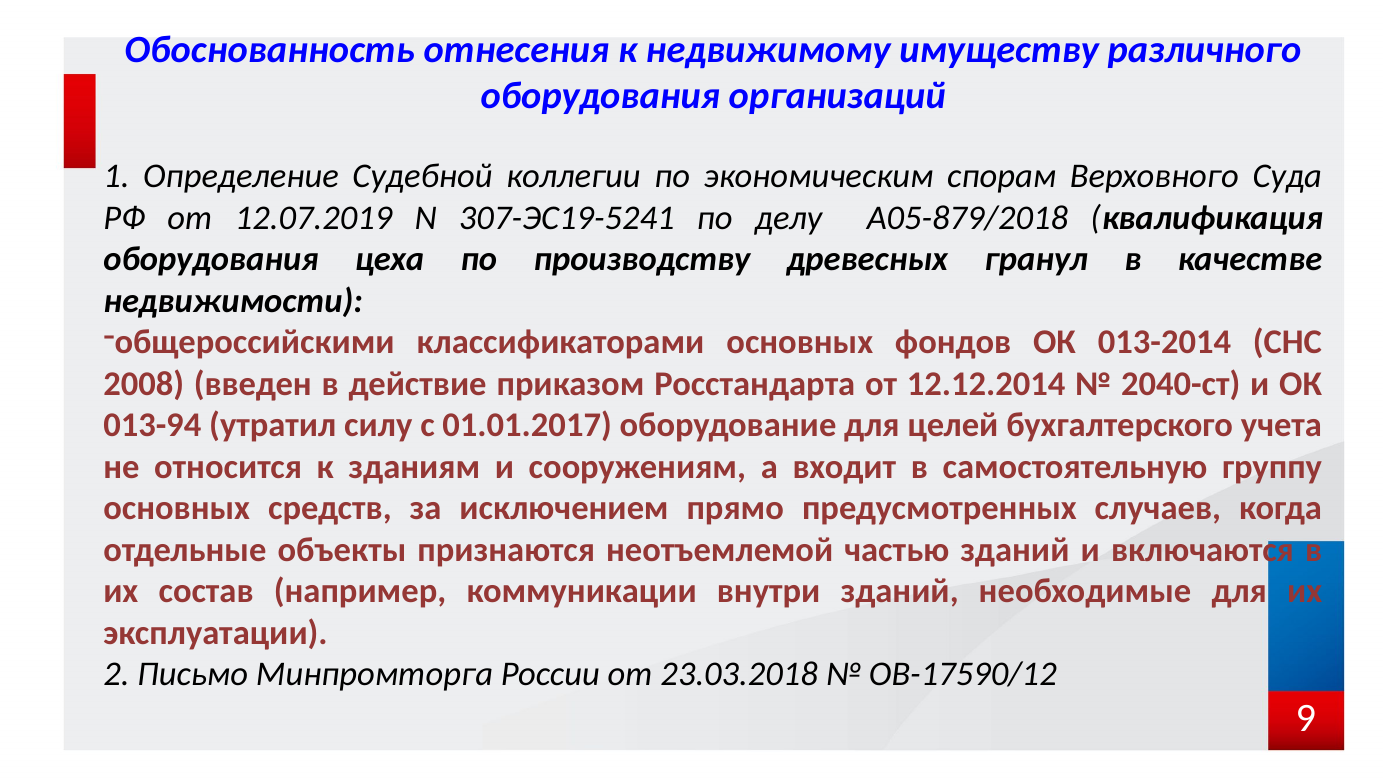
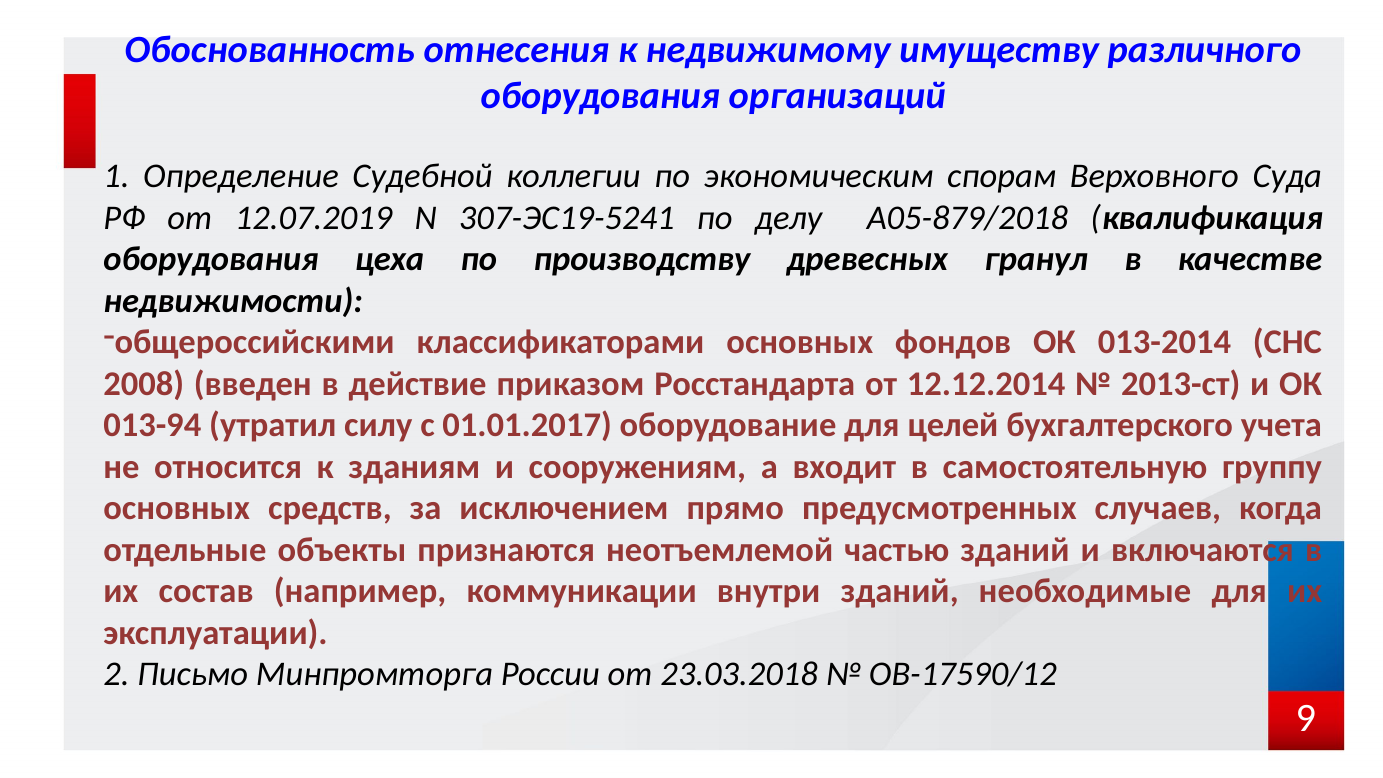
2040-ст: 2040-ст -> 2013-ст (1181, 384)
